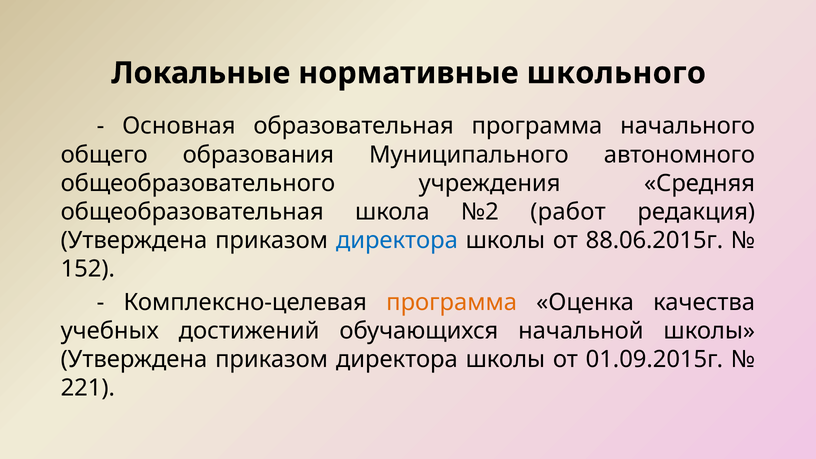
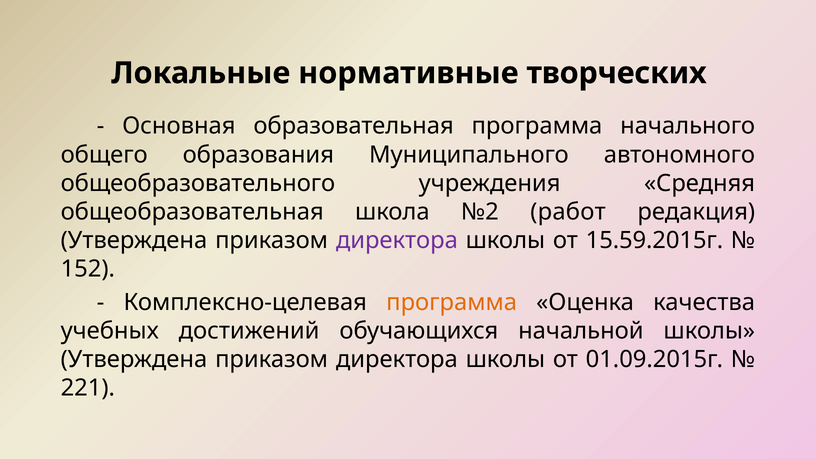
школьного: школьного -> творческих (617, 73)
директора colour: blue -> purple (397, 240)
88.06.2015г: 88.06.2015г -> 15.59.2015г (654, 240)
